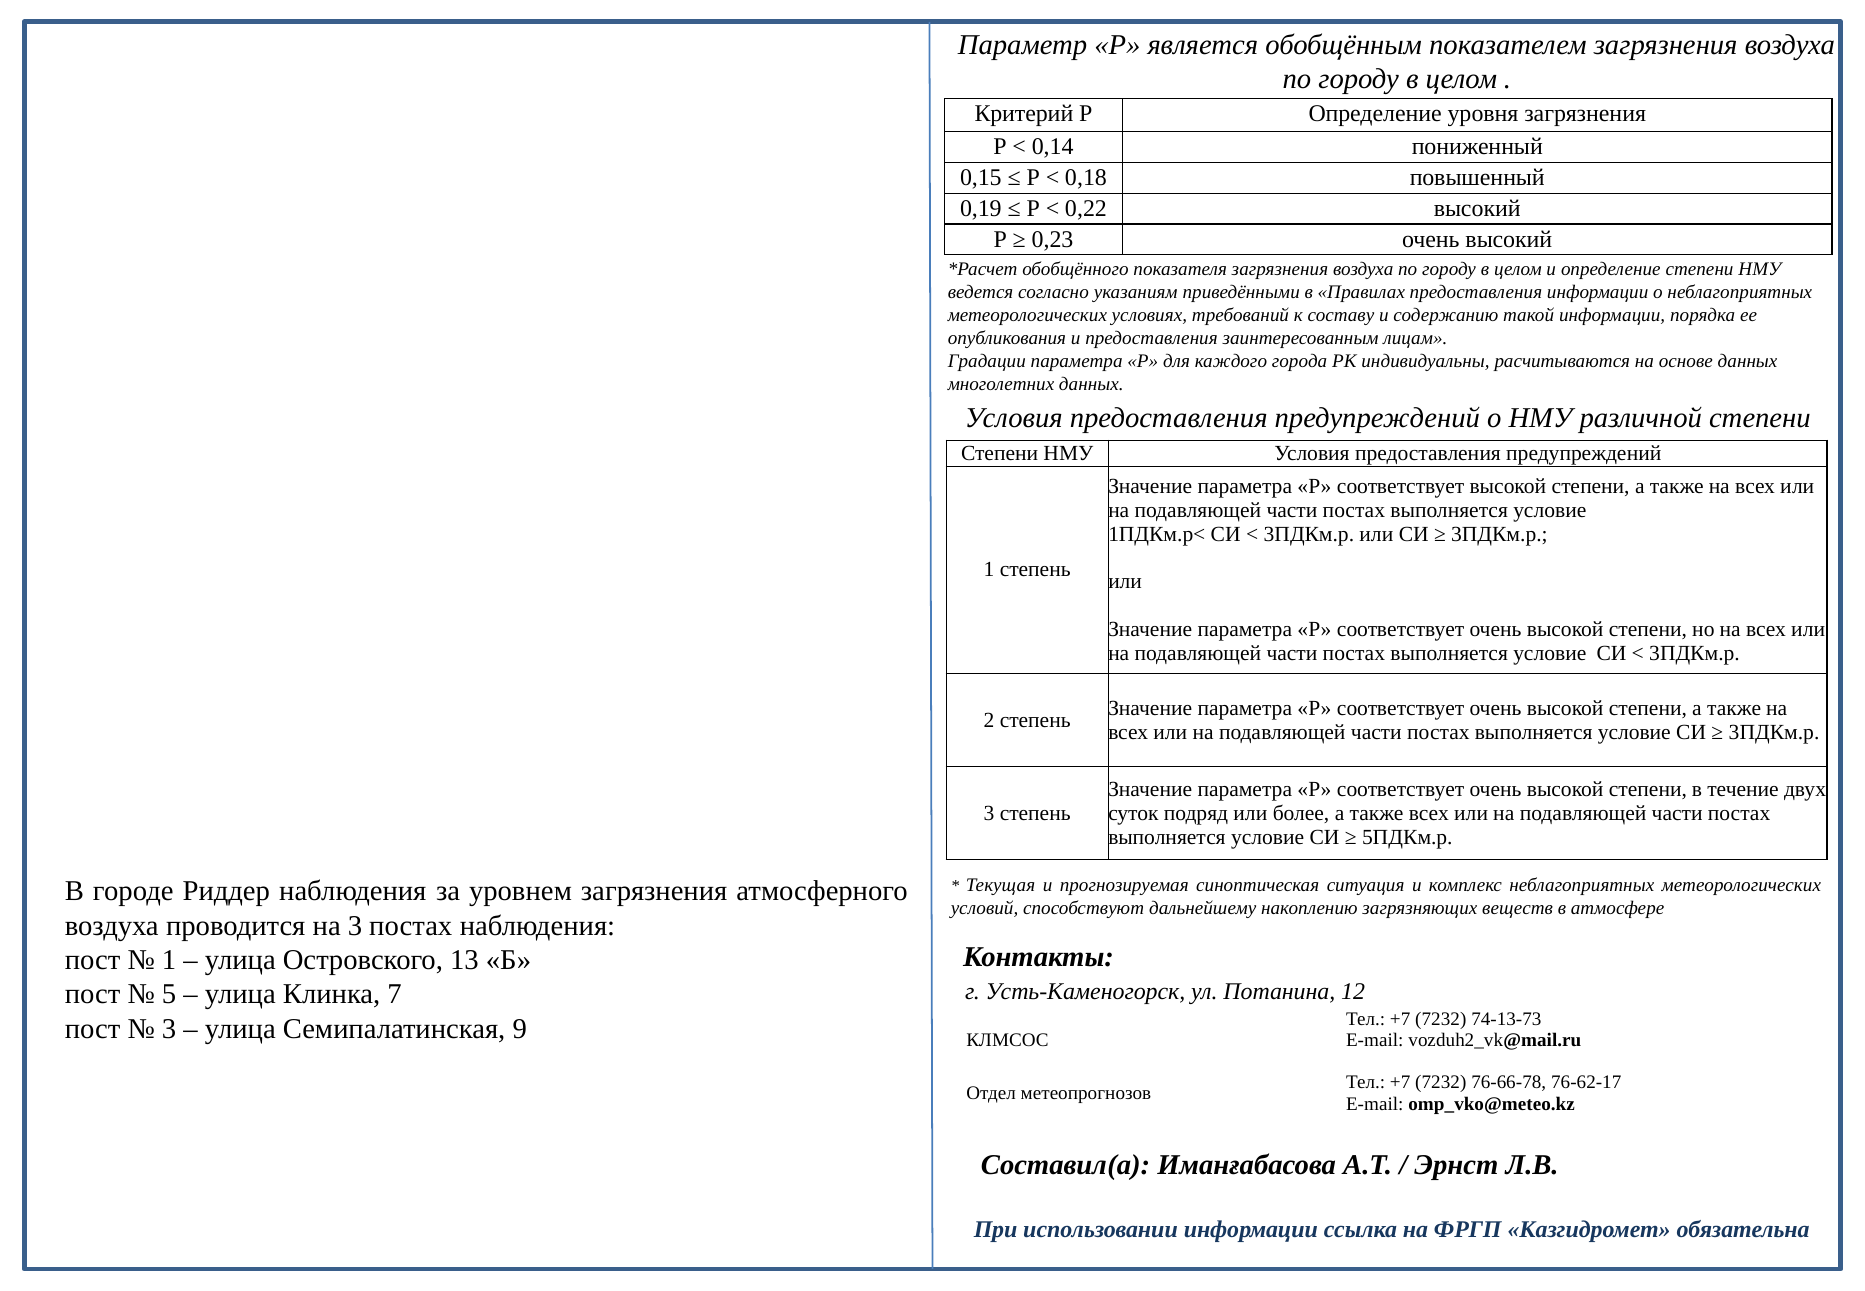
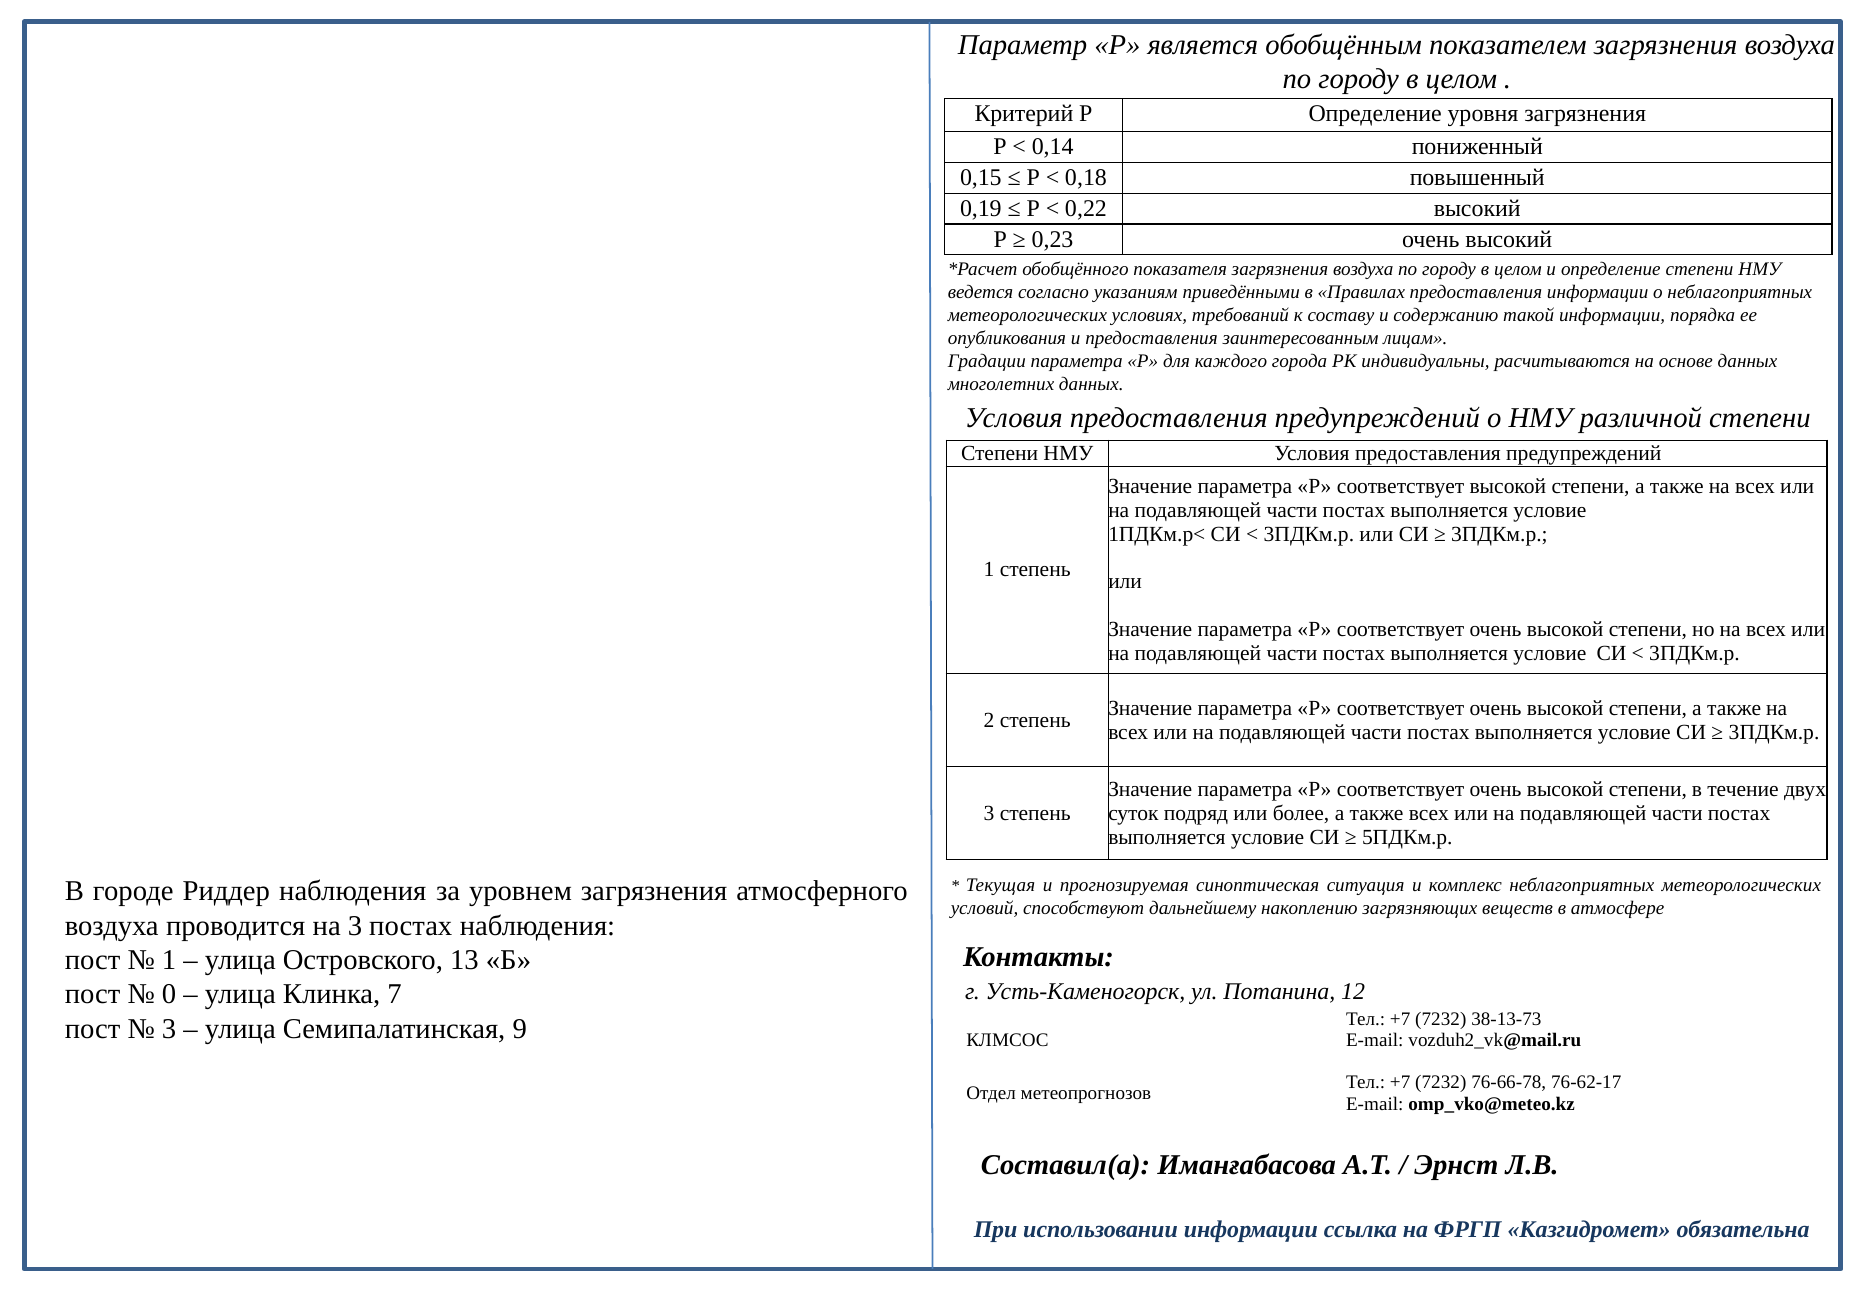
5: 5 -> 0 (169, 995)
74-13-73: 74-13-73 -> 38-13-73 (1506, 1020)
